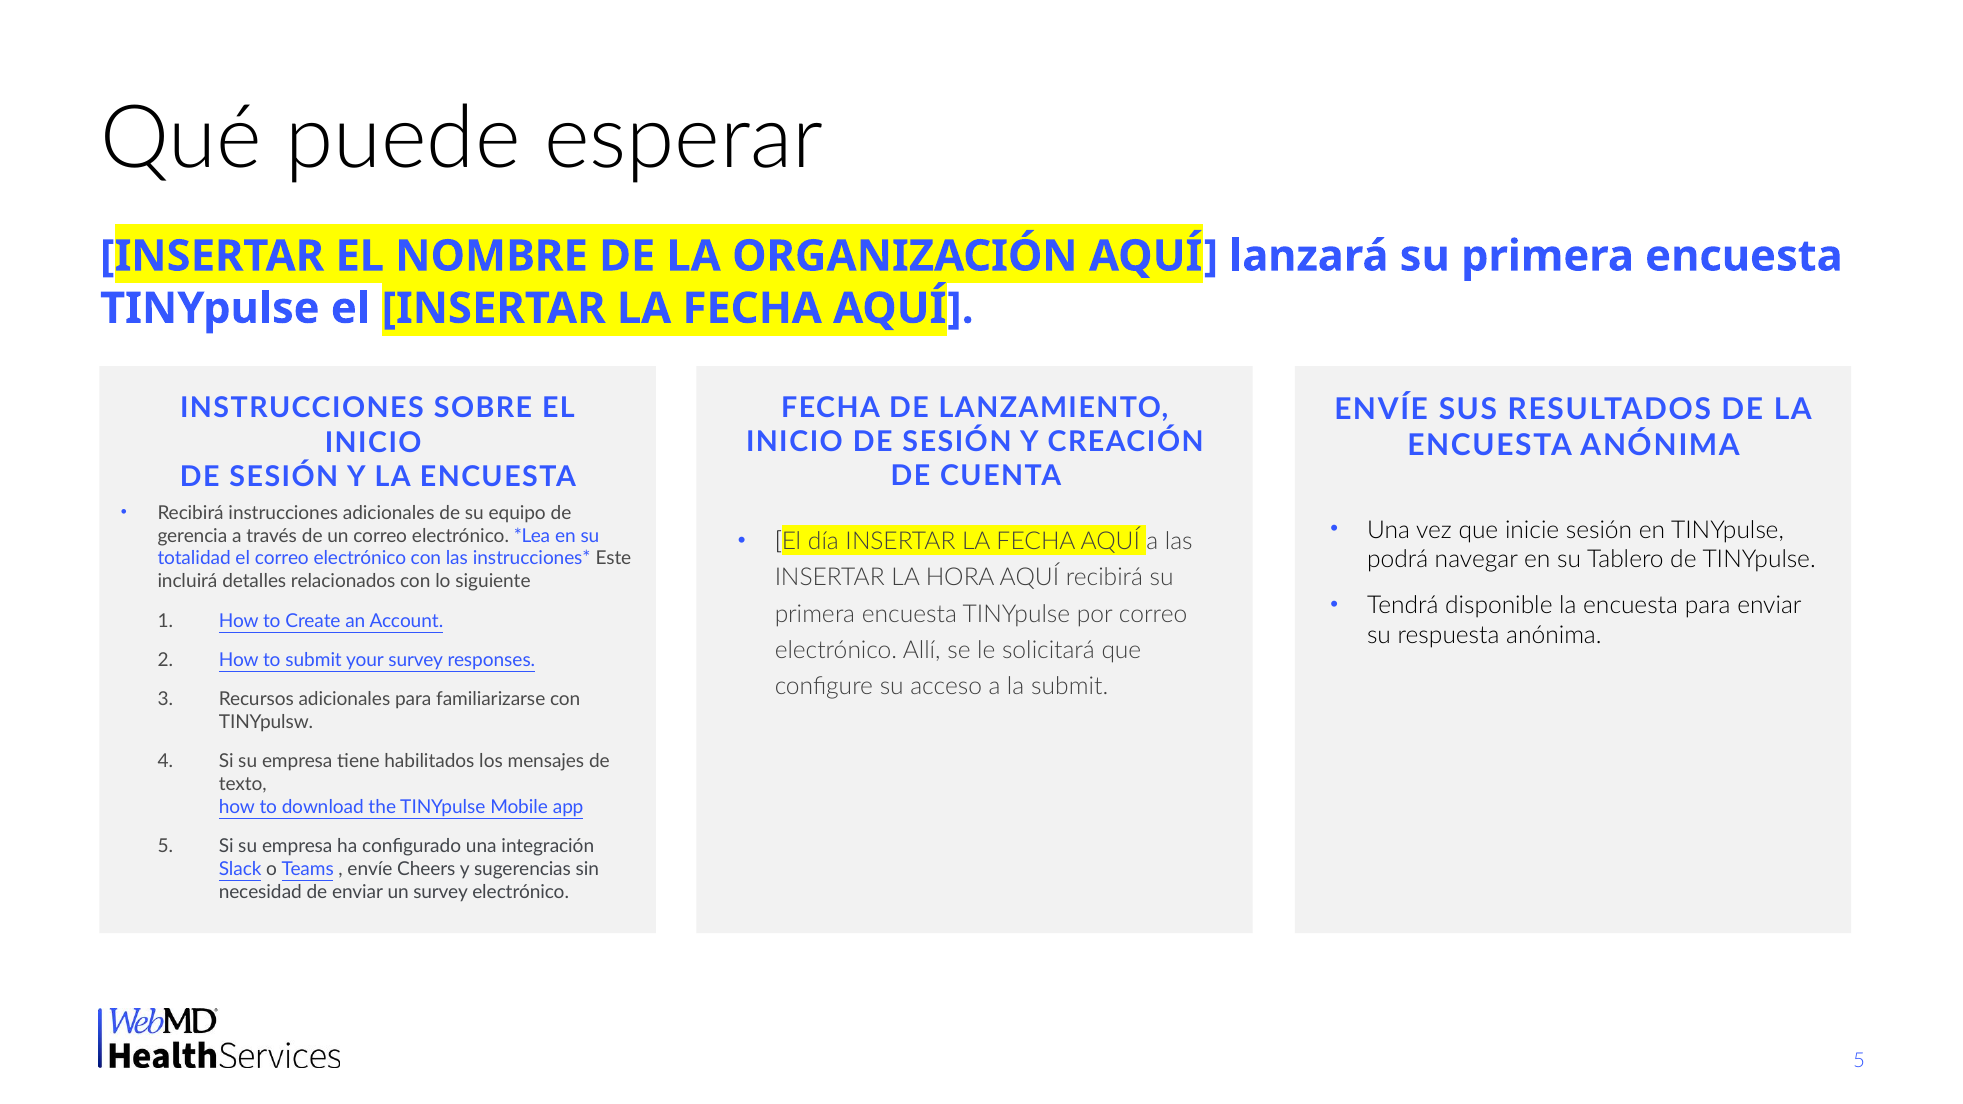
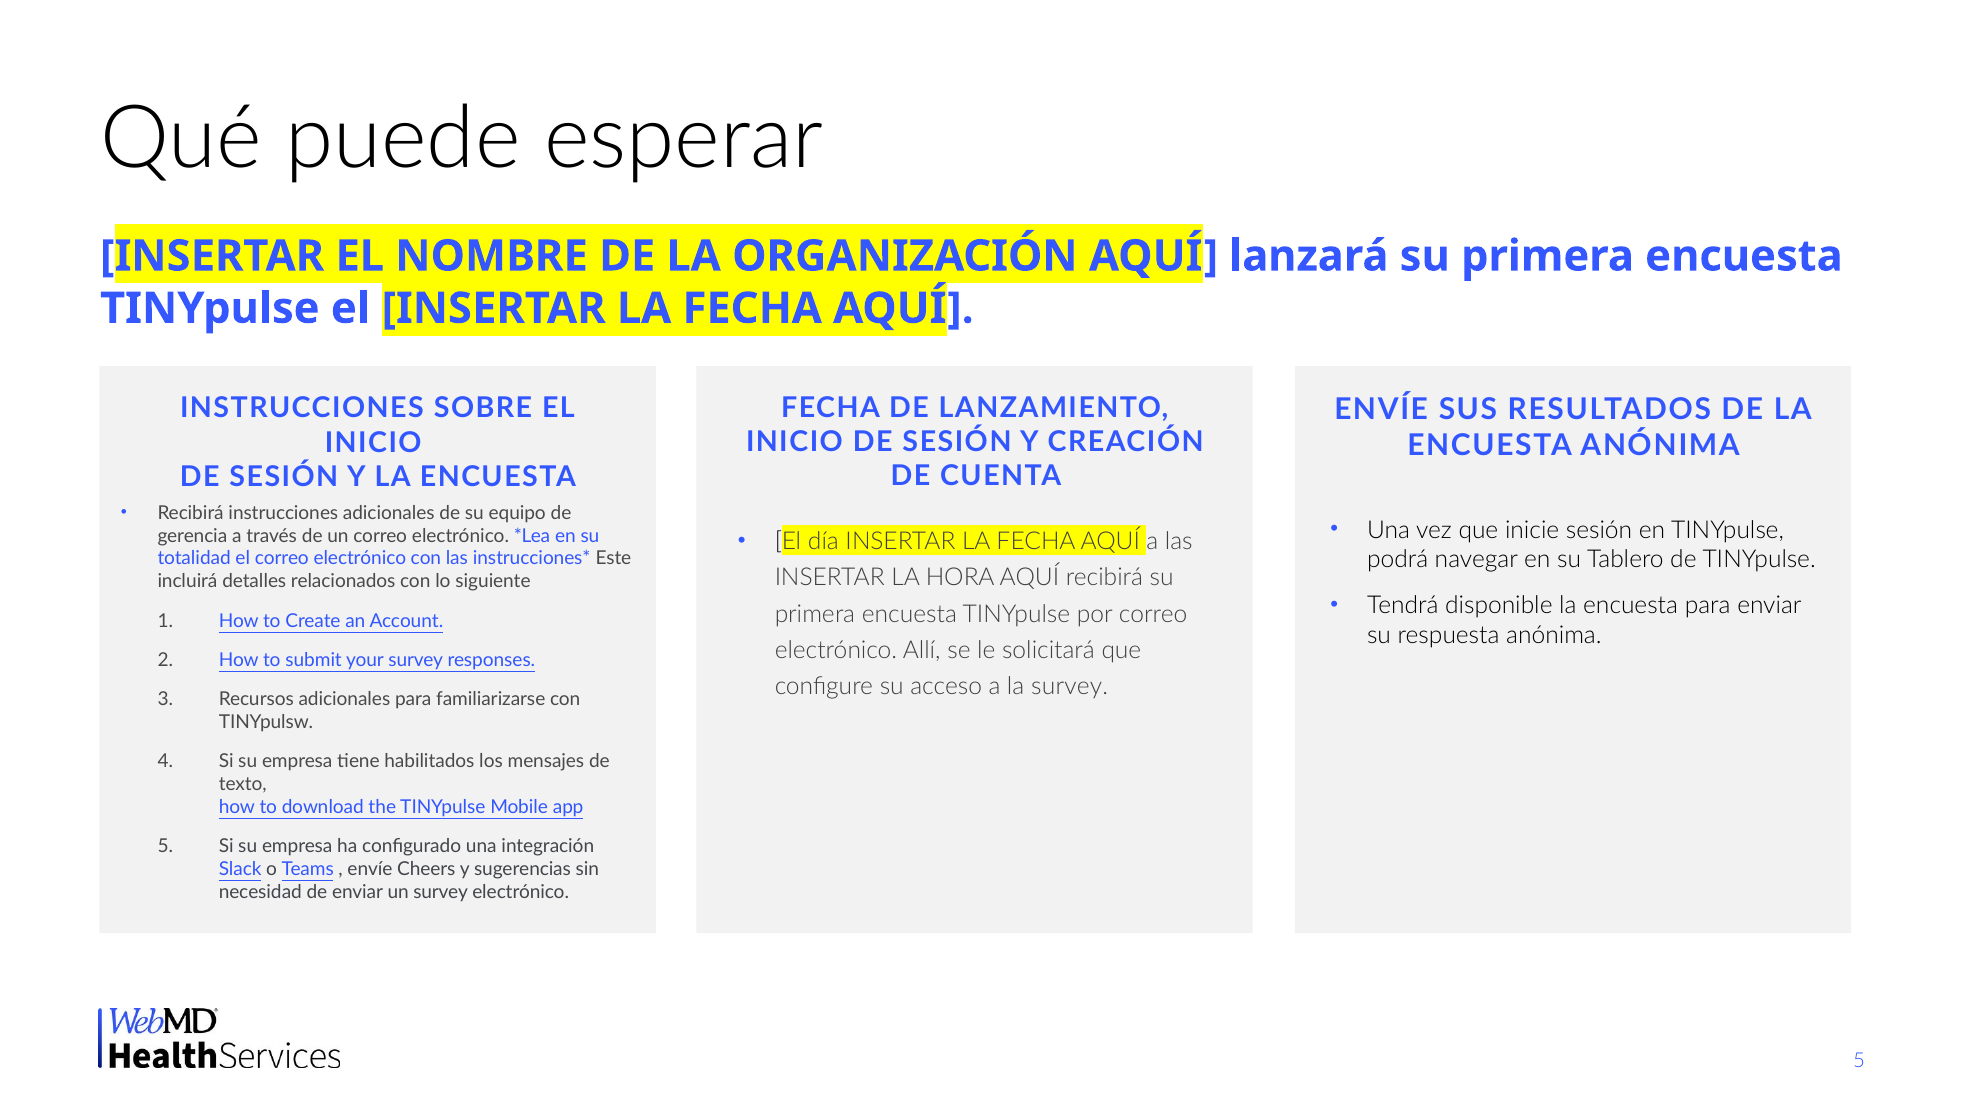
la submit: submit -> survey (1070, 687)
